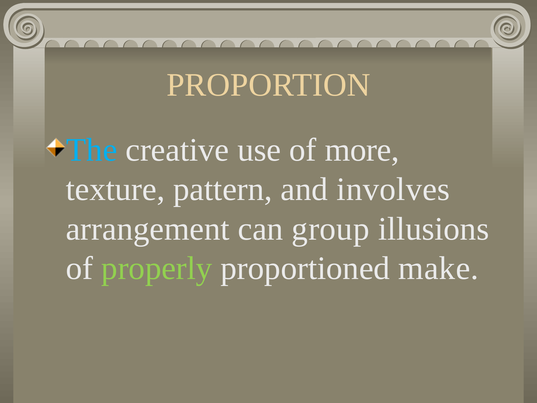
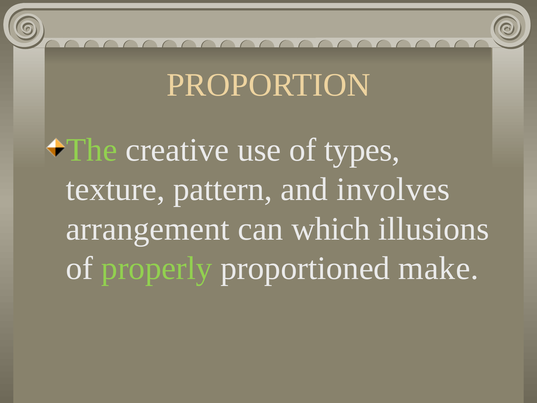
The colour: light blue -> light green (92, 150)
more: more -> types (362, 150)
group: group -> which (331, 229)
